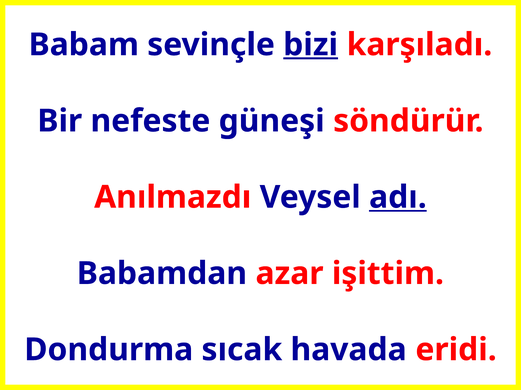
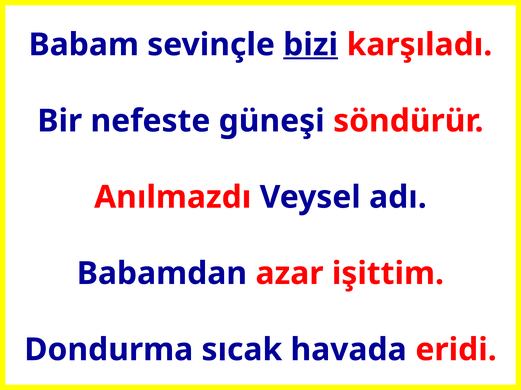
adı underline: present -> none (398, 198)
